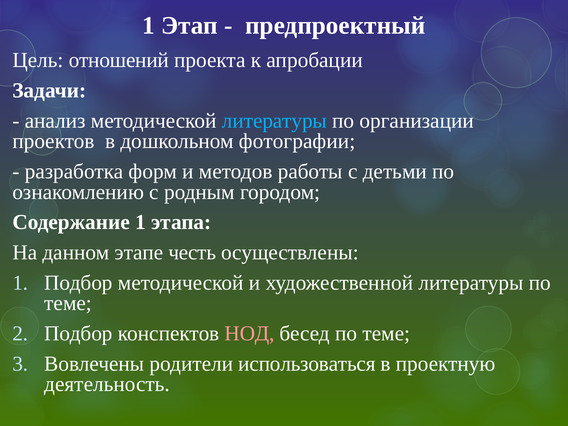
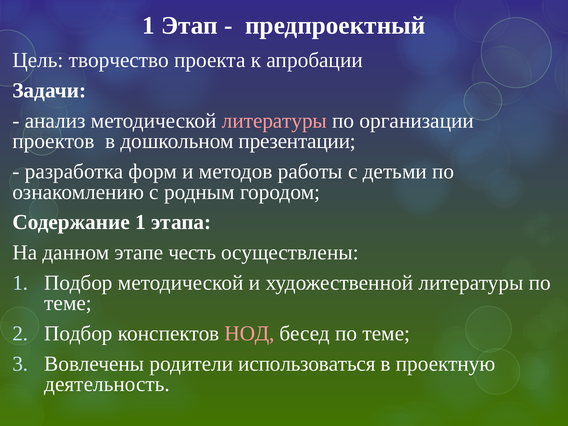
отношений: отношений -> творчество (119, 60)
литературы colour: light blue -> pink (274, 121)
фотографии: фотографии -> презентации (297, 141)
